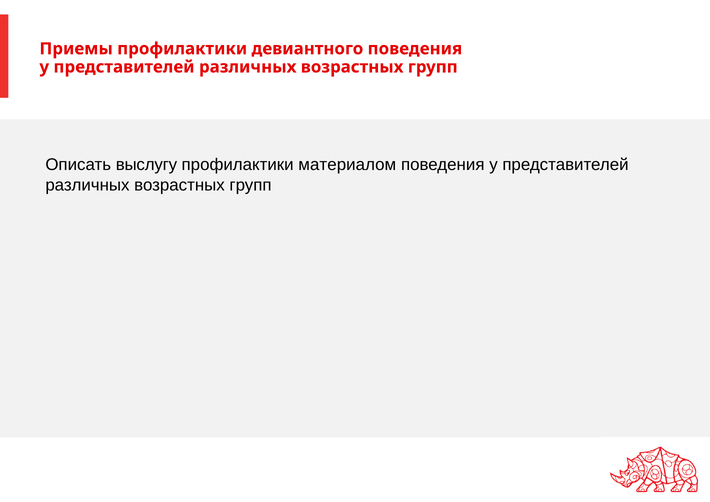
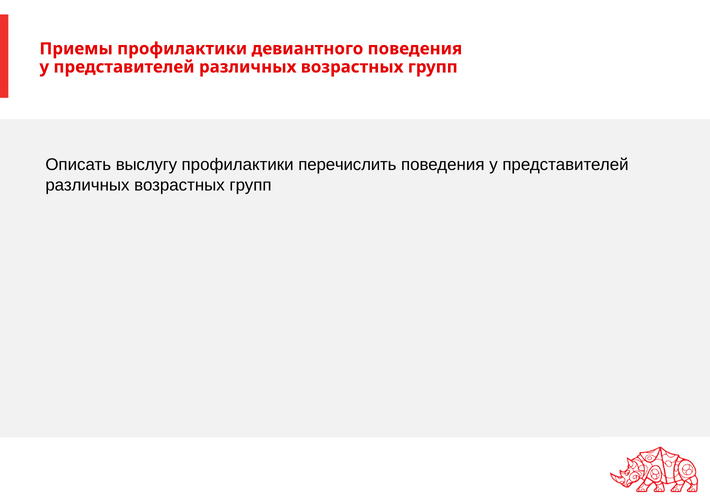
материалом: материалом -> перечислить (347, 165)
